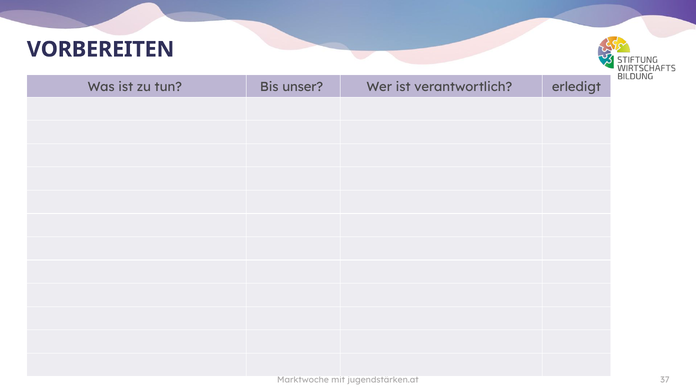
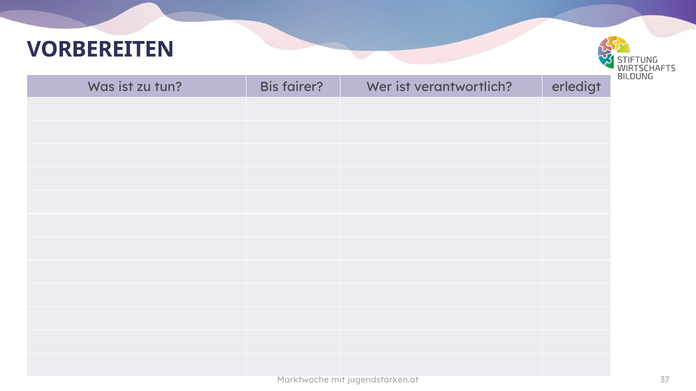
unser: unser -> fairer (303, 87)
